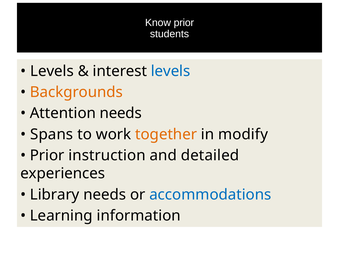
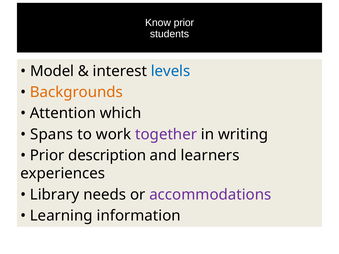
Levels: Levels -> Model (52, 71)
Attention needs: needs -> which (121, 113)
together colour: orange -> purple (166, 134)
modify: modify -> writing (243, 134)
instruction: instruction -> description (107, 156)
detailed: detailed -> learners (210, 156)
accommodations colour: blue -> purple (210, 195)
